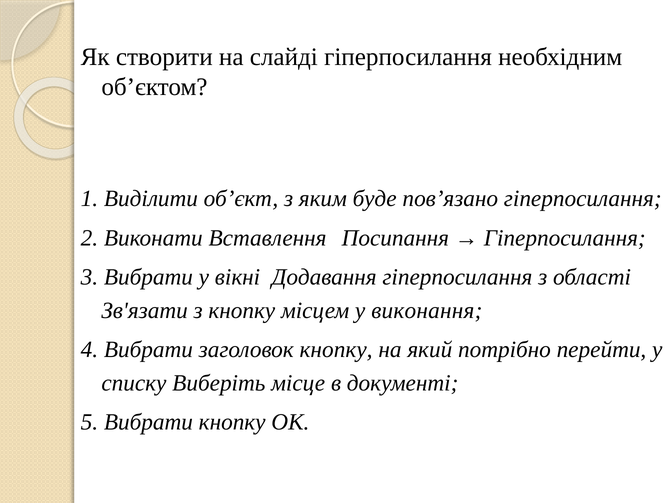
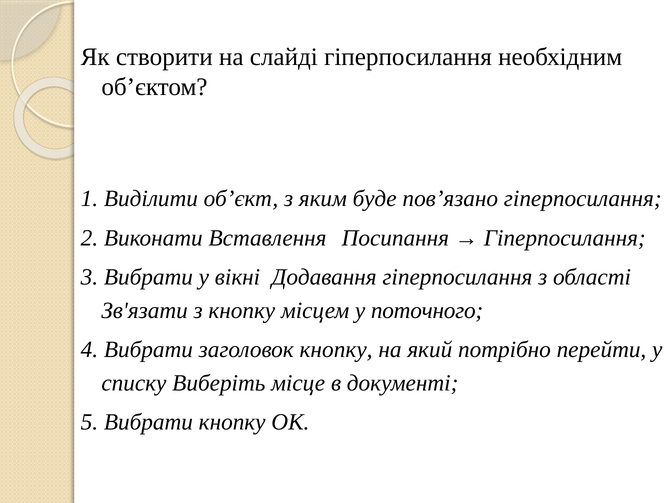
виконання: виконання -> поточного (427, 310)
